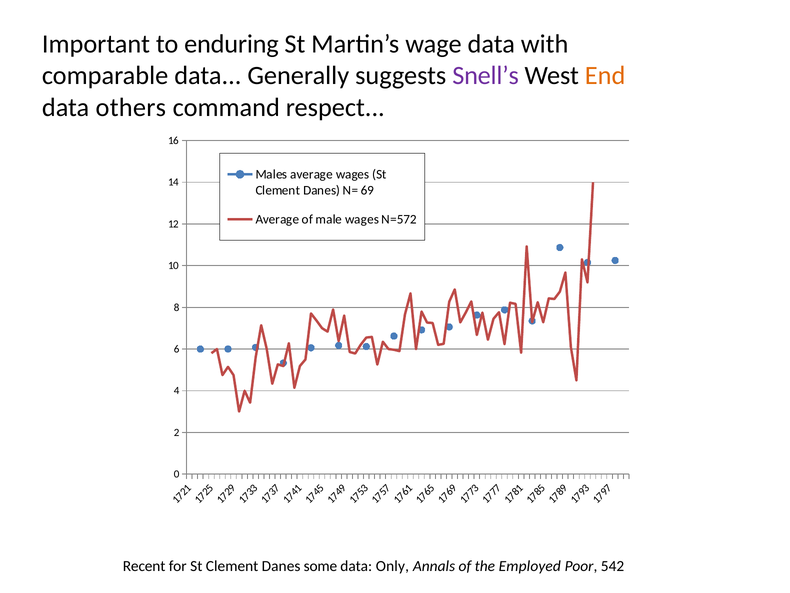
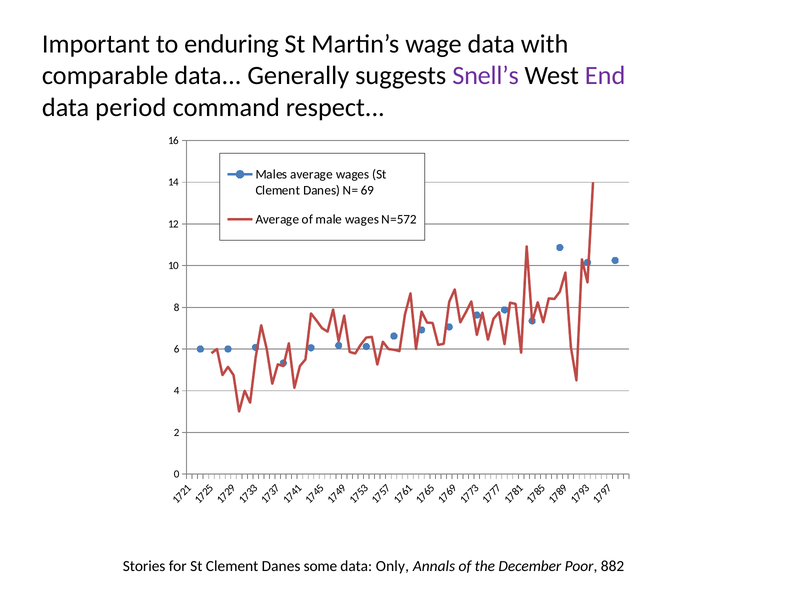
End colour: orange -> purple (605, 76)
others: others -> period (131, 107)
Recent: Recent -> Stories (144, 566)
Employed: Employed -> December (530, 566)
542: 542 -> 882 (613, 566)
